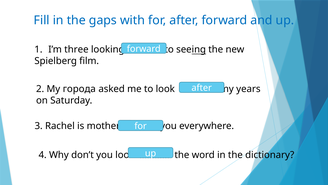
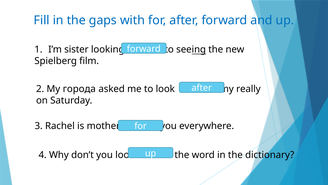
three: three -> sister (76, 49)
years: years -> really (248, 89)
